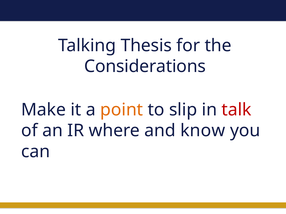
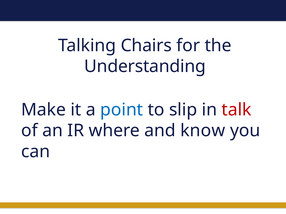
Thesis: Thesis -> Chairs (146, 46)
Considerations: Considerations -> Understanding (145, 67)
point colour: orange -> blue (122, 110)
